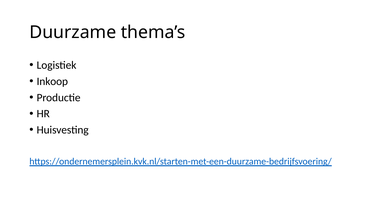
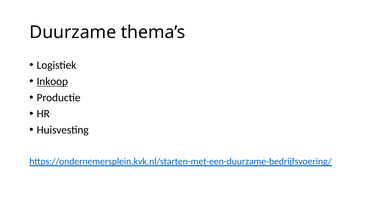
Inkoop underline: none -> present (52, 81)
